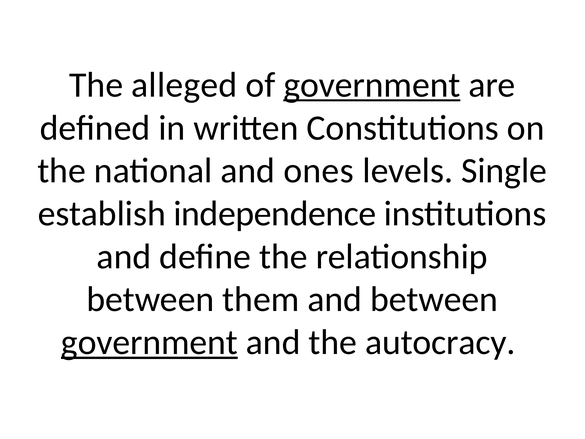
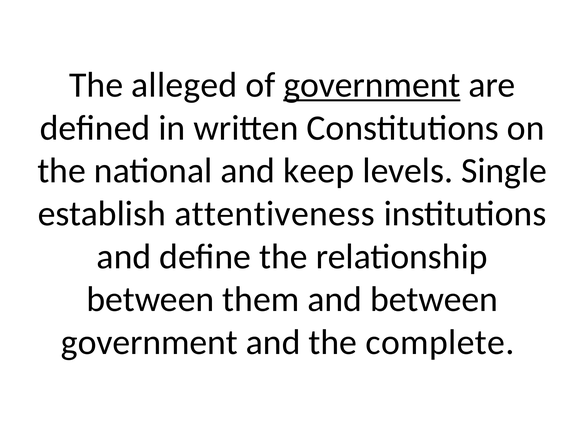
ones: ones -> keep (319, 171)
independence: independence -> attentiveness (275, 214)
government underline: present -> none (149, 342)
autocracy: autocracy -> complete (440, 342)
